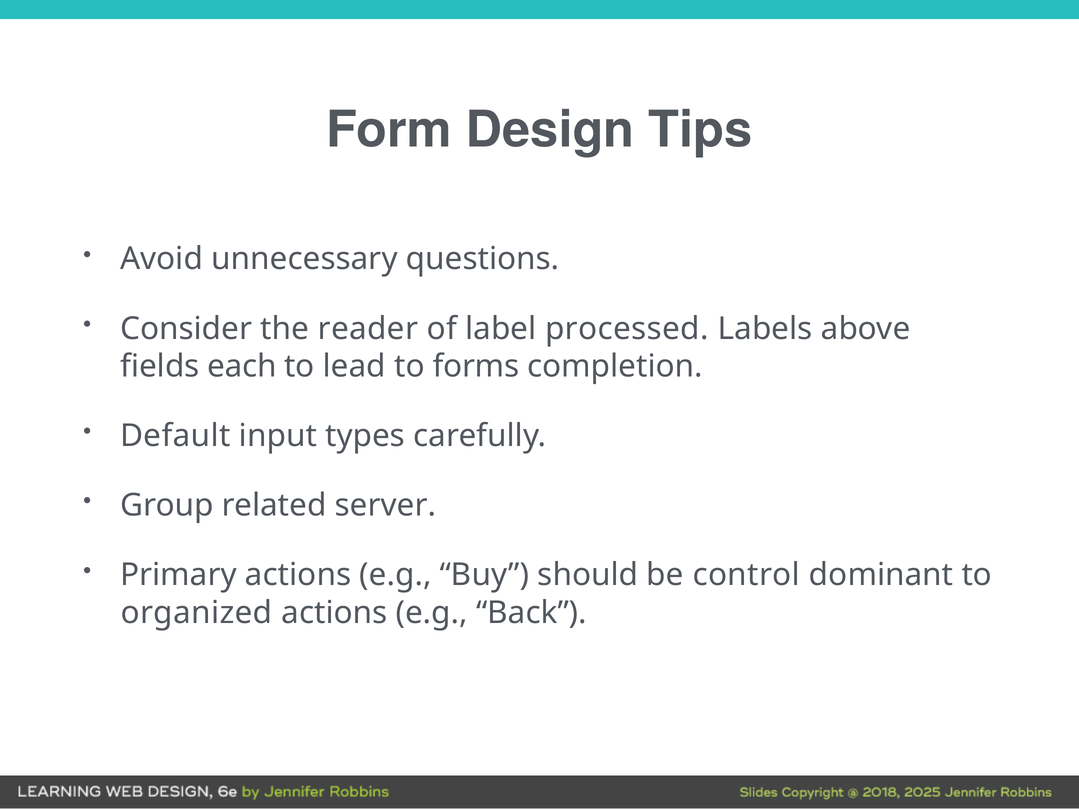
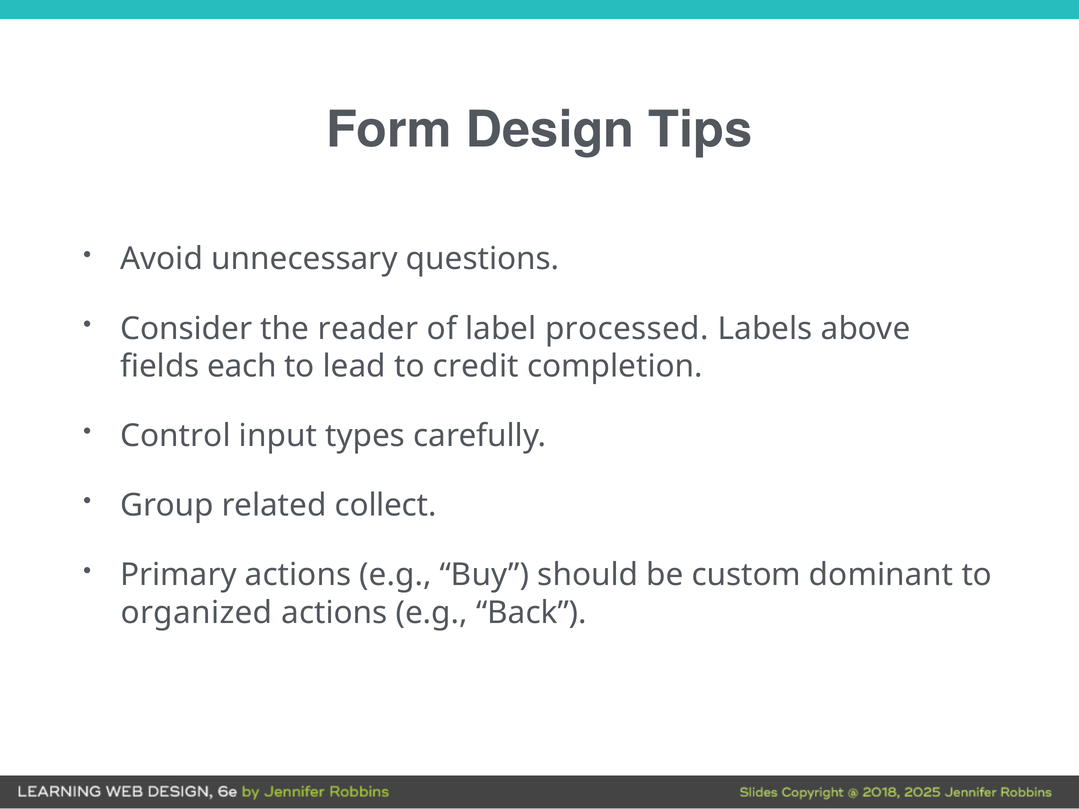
forms: forms -> credit (476, 367)
Default: Default -> Control (175, 436)
server: server -> collect (386, 506)
control: control -> custom (746, 575)
